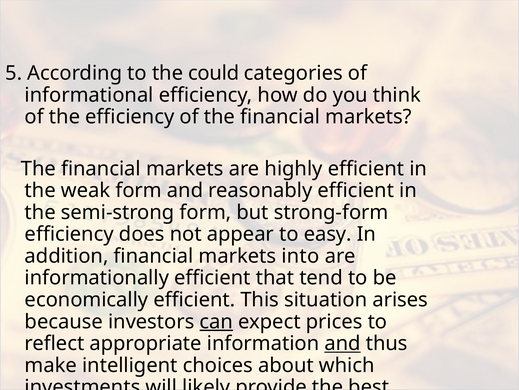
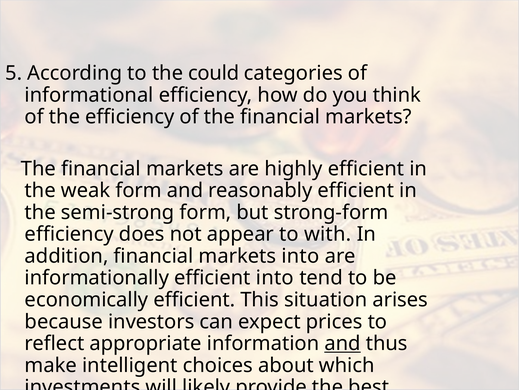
easy: easy -> with (328, 234)
efficient that: that -> into (275, 277)
can underline: present -> none (216, 321)
